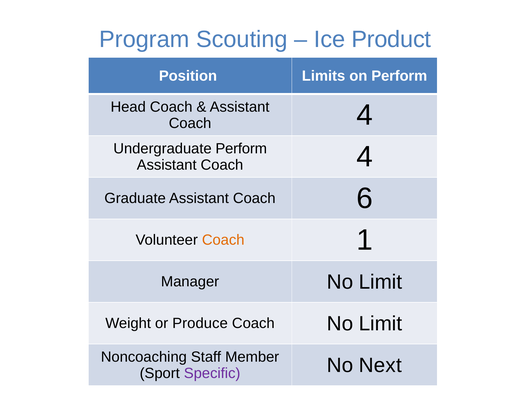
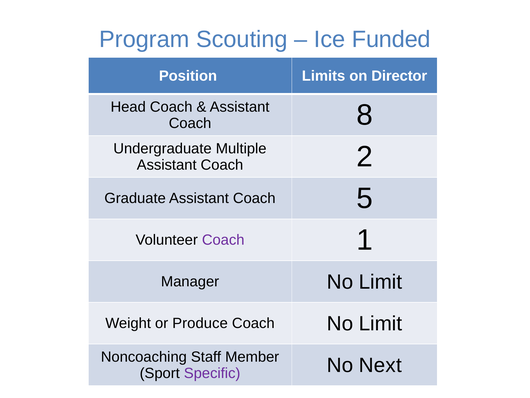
Product: Product -> Funded (391, 39)
on Perform: Perform -> Director (399, 76)
4: 4 -> 8 (365, 115)
Undergraduate Perform: Perform -> Multiple (241, 148)
4: 4 -> 2 (365, 157)
6: 6 -> 5 (365, 198)
Coach colour: orange -> purple (223, 240)
